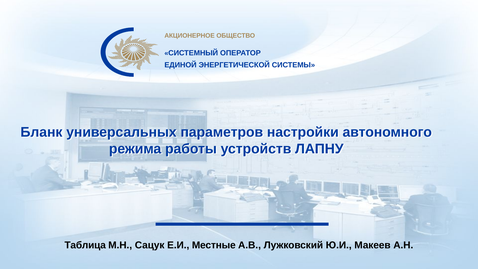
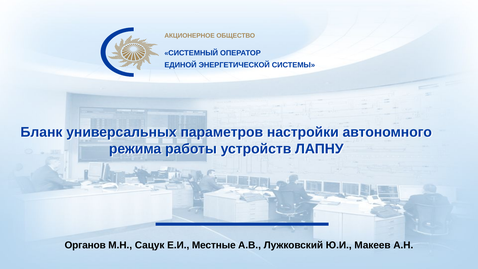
Таблица: Таблица -> Органов (85, 245)
